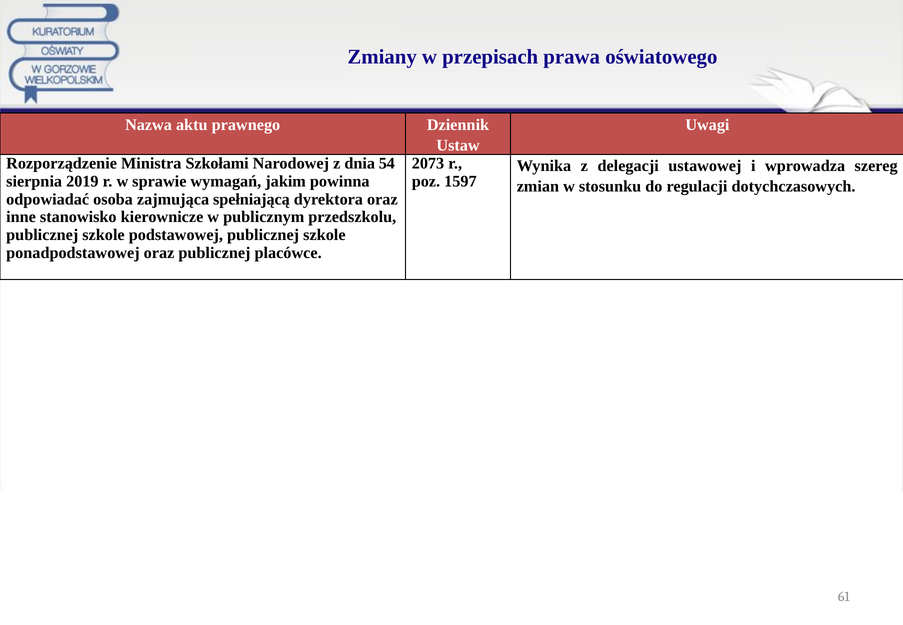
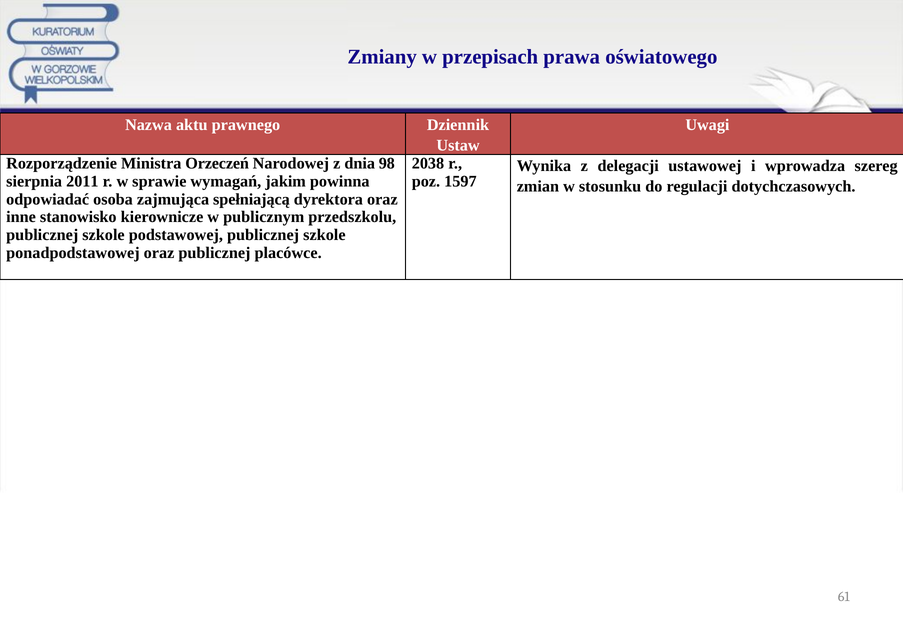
Szkołami: Szkołami -> Orzeczeń (217, 163)
54: 54 -> 98 (387, 163)
2073: 2073 -> 2038 (428, 163)
2019: 2019 -> 2011 (82, 181)
